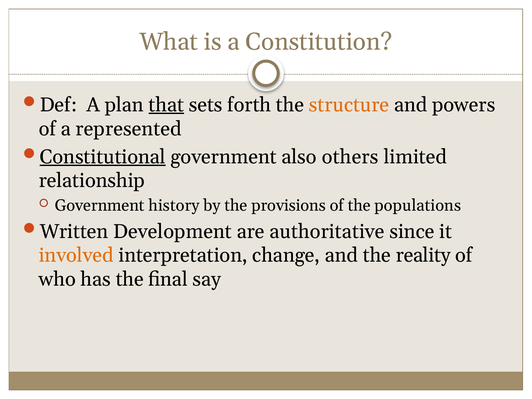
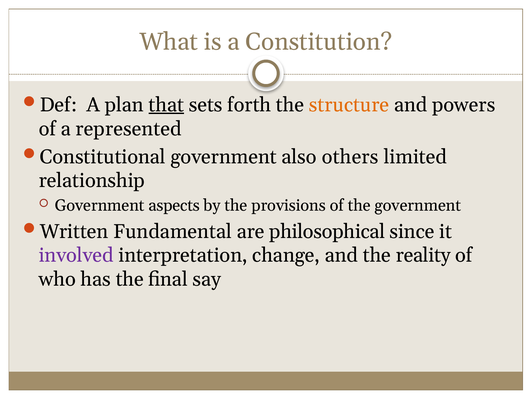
Constitutional underline: present -> none (103, 157)
history: history -> aspects (174, 205)
the populations: populations -> government (418, 205)
Development: Development -> Fundamental (172, 231)
authoritative: authoritative -> philosophical (327, 231)
involved colour: orange -> purple (76, 255)
